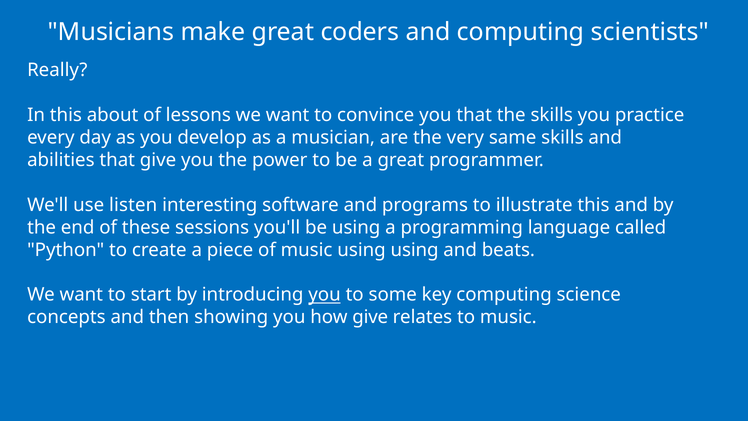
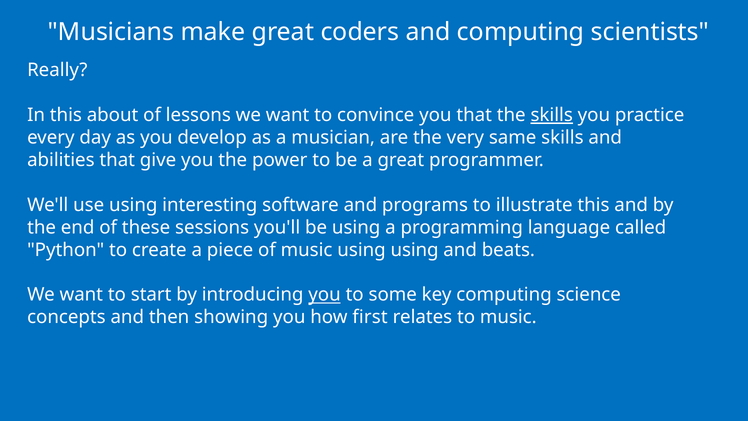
skills underline: none -> present (552, 115)
use listen: listen -> using (133, 205)
how give: give -> first (370, 317)
